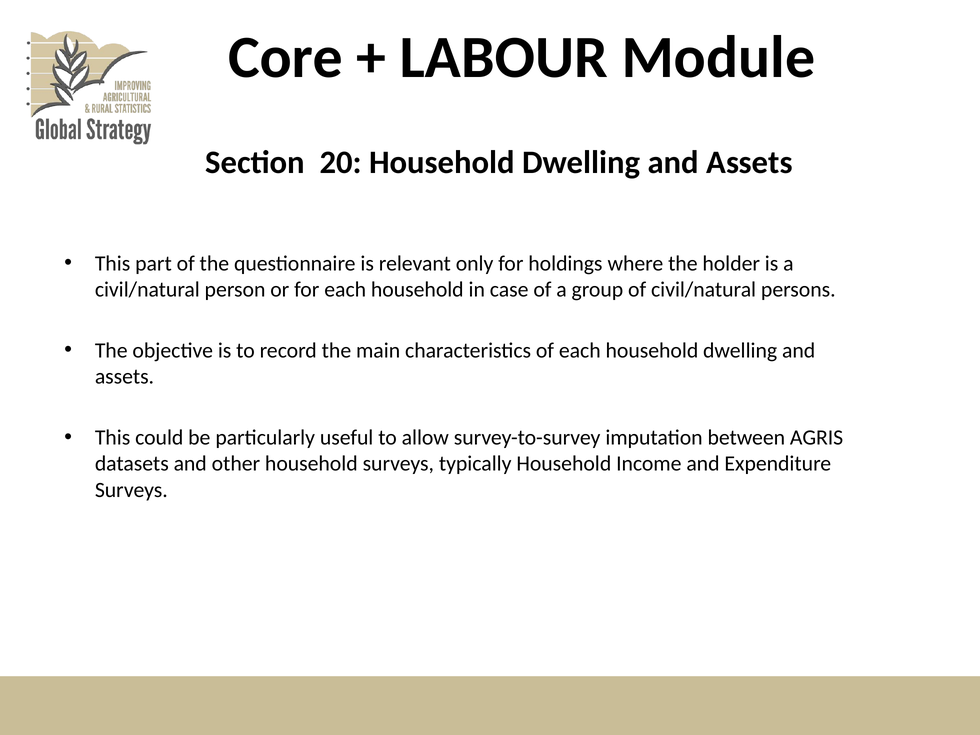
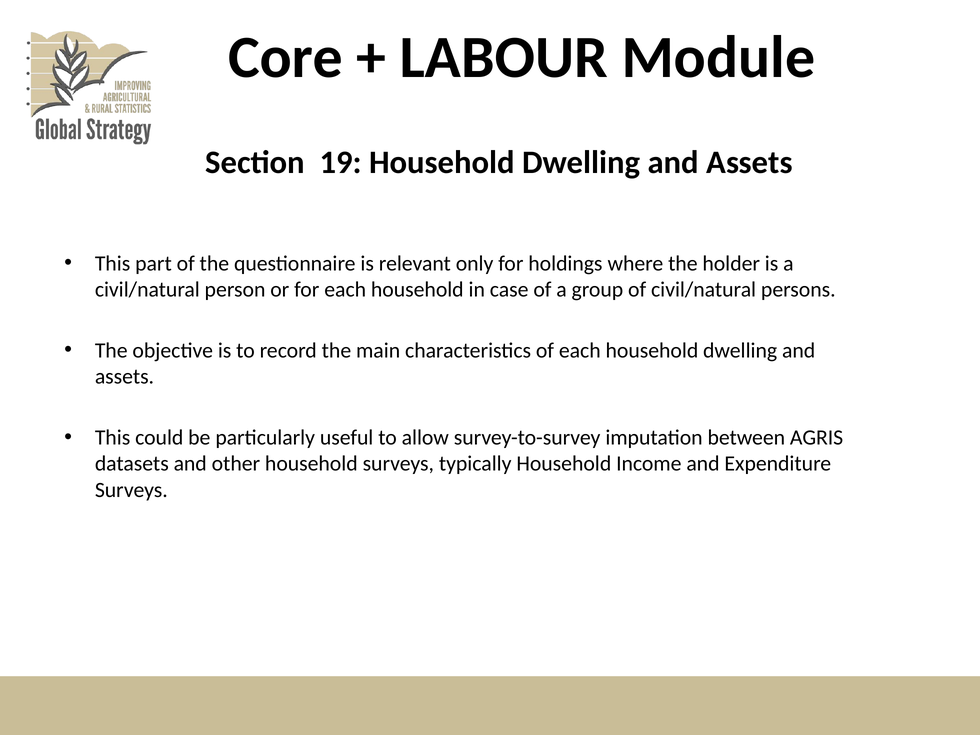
20: 20 -> 19 (341, 163)
